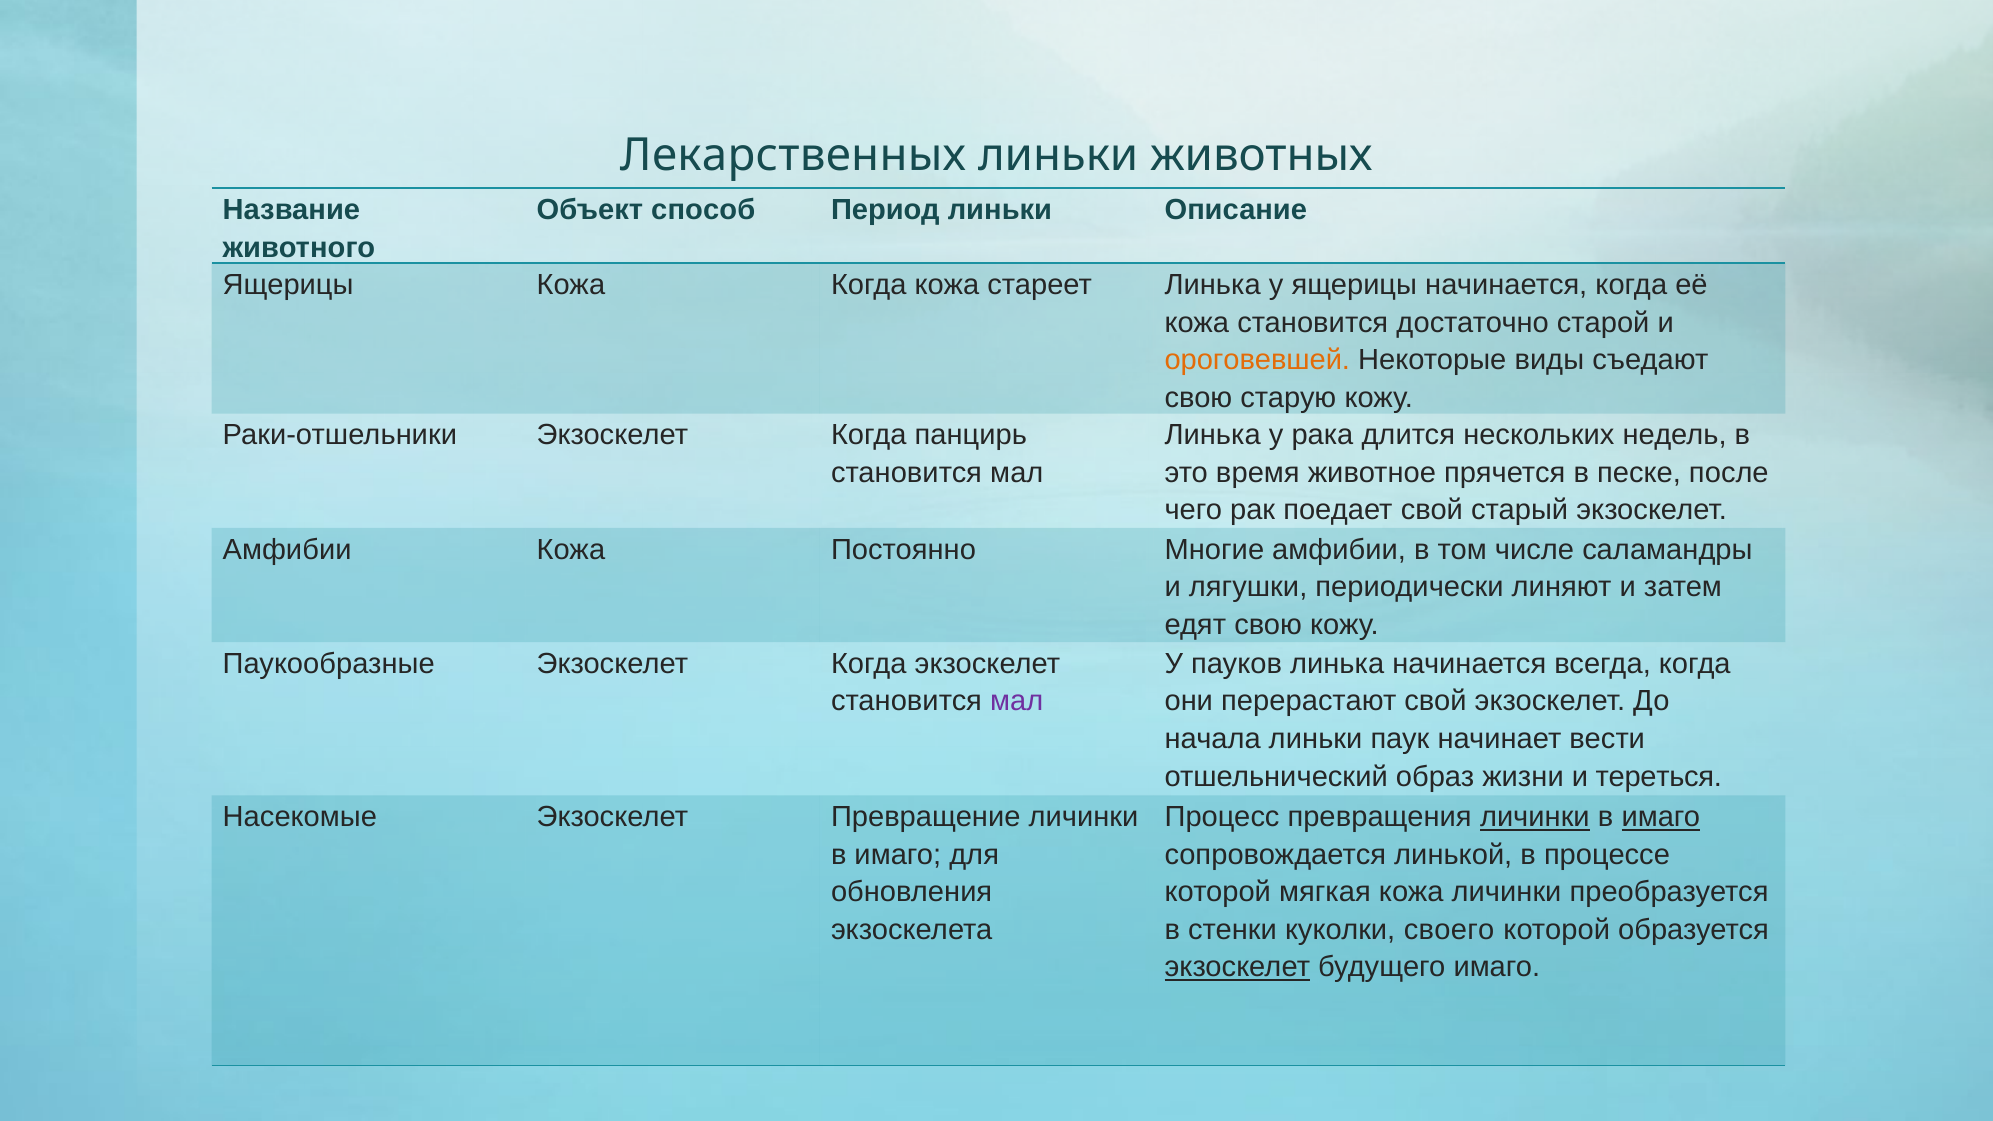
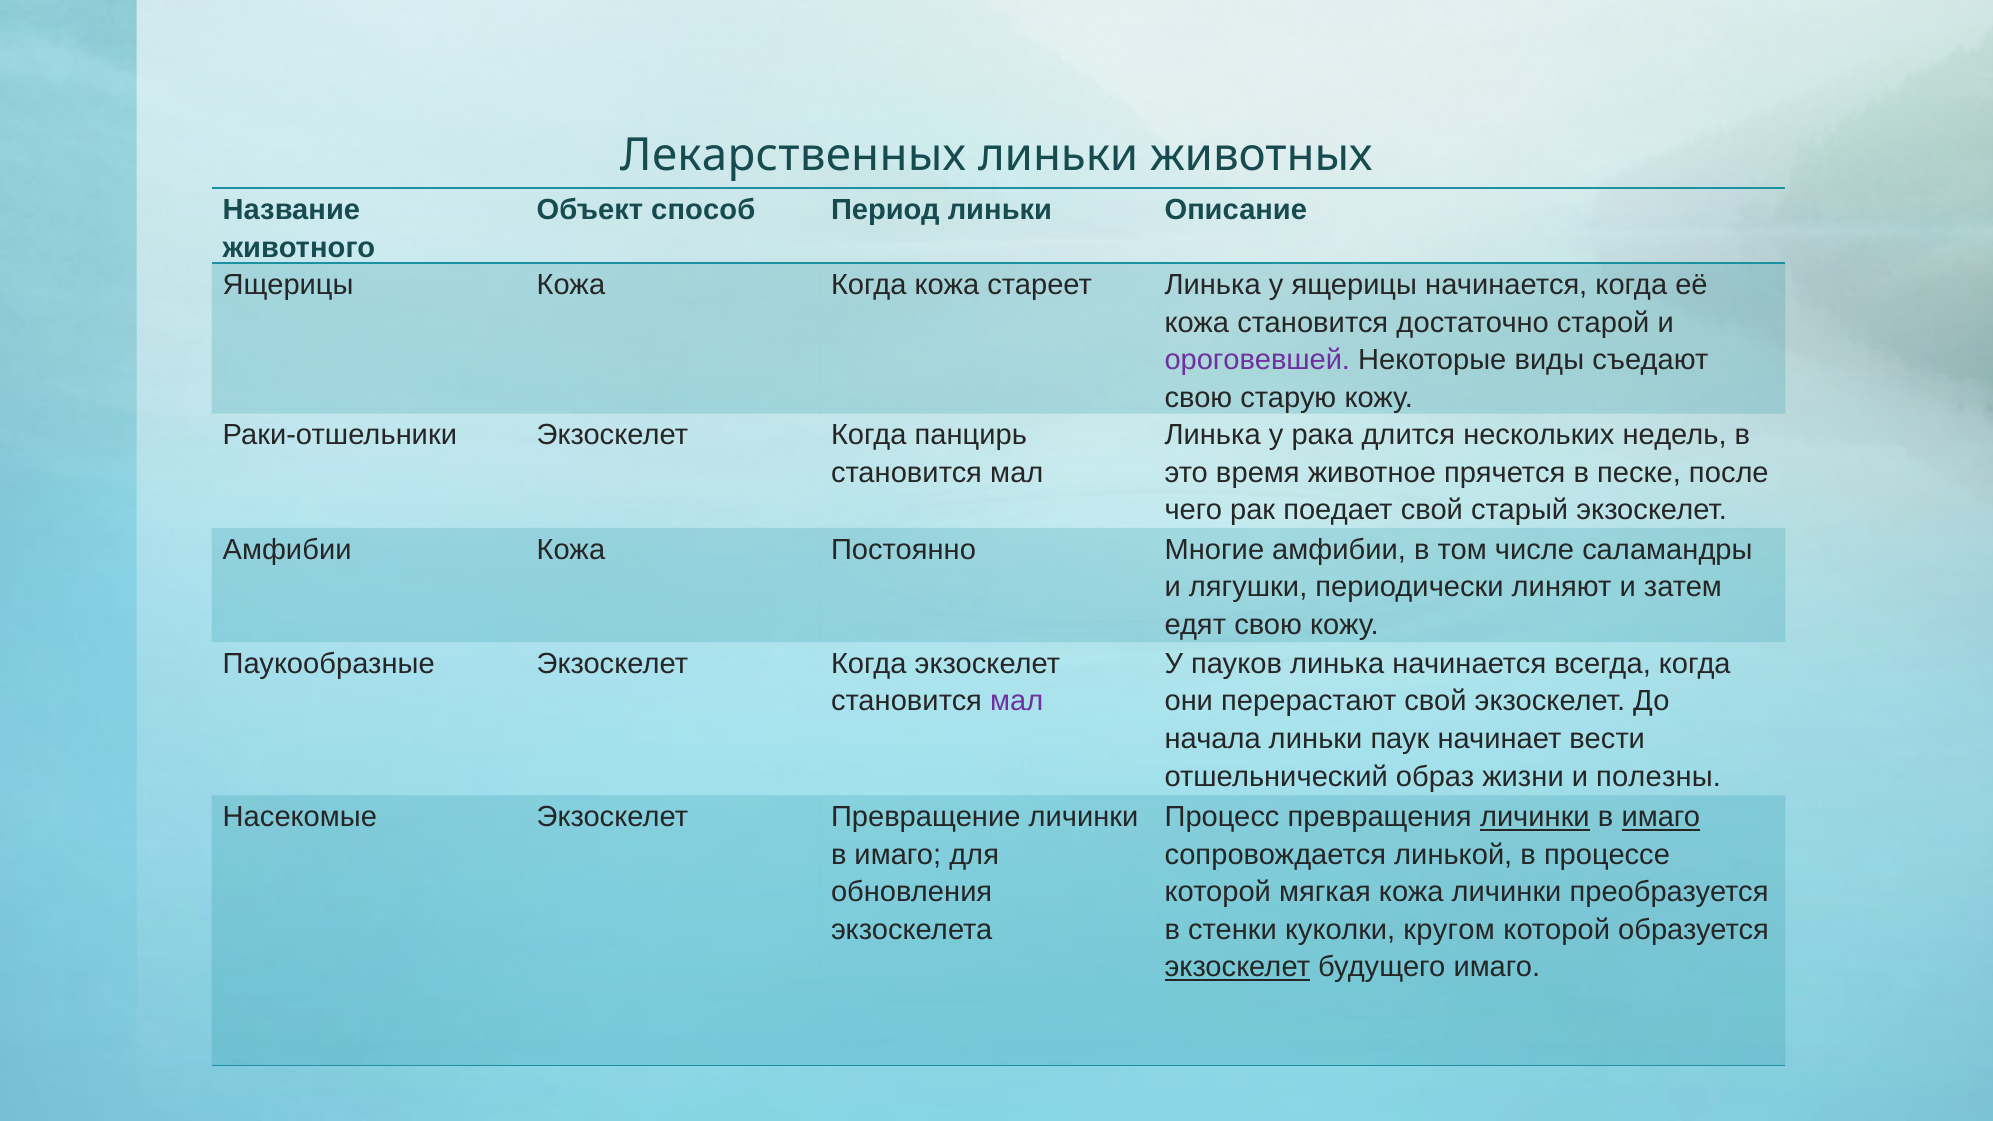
ороговевшей colour: orange -> purple (1257, 360)
тереться: тереться -> полезны (1659, 777)
своего: своего -> кругом (1449, 930)
